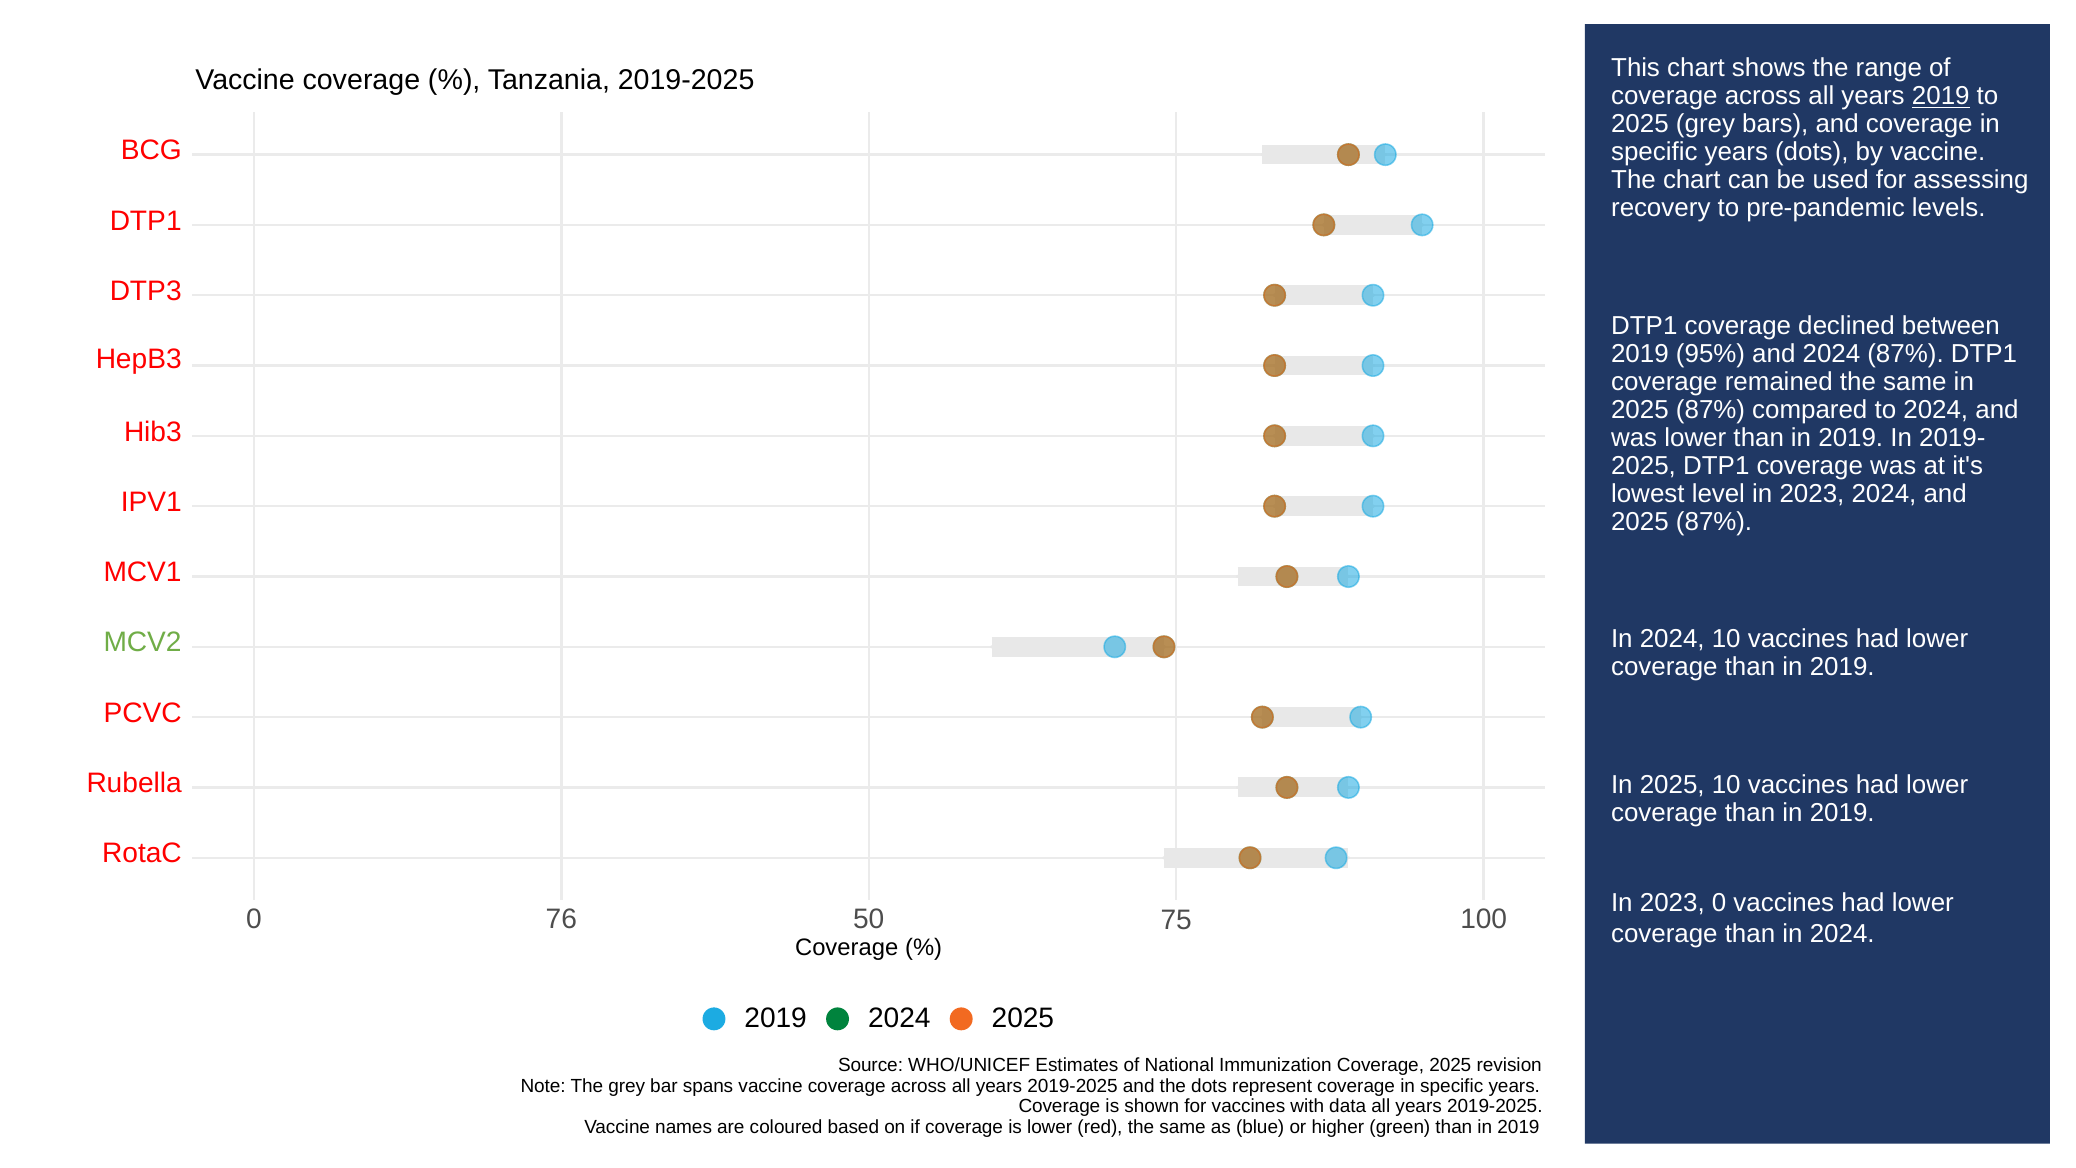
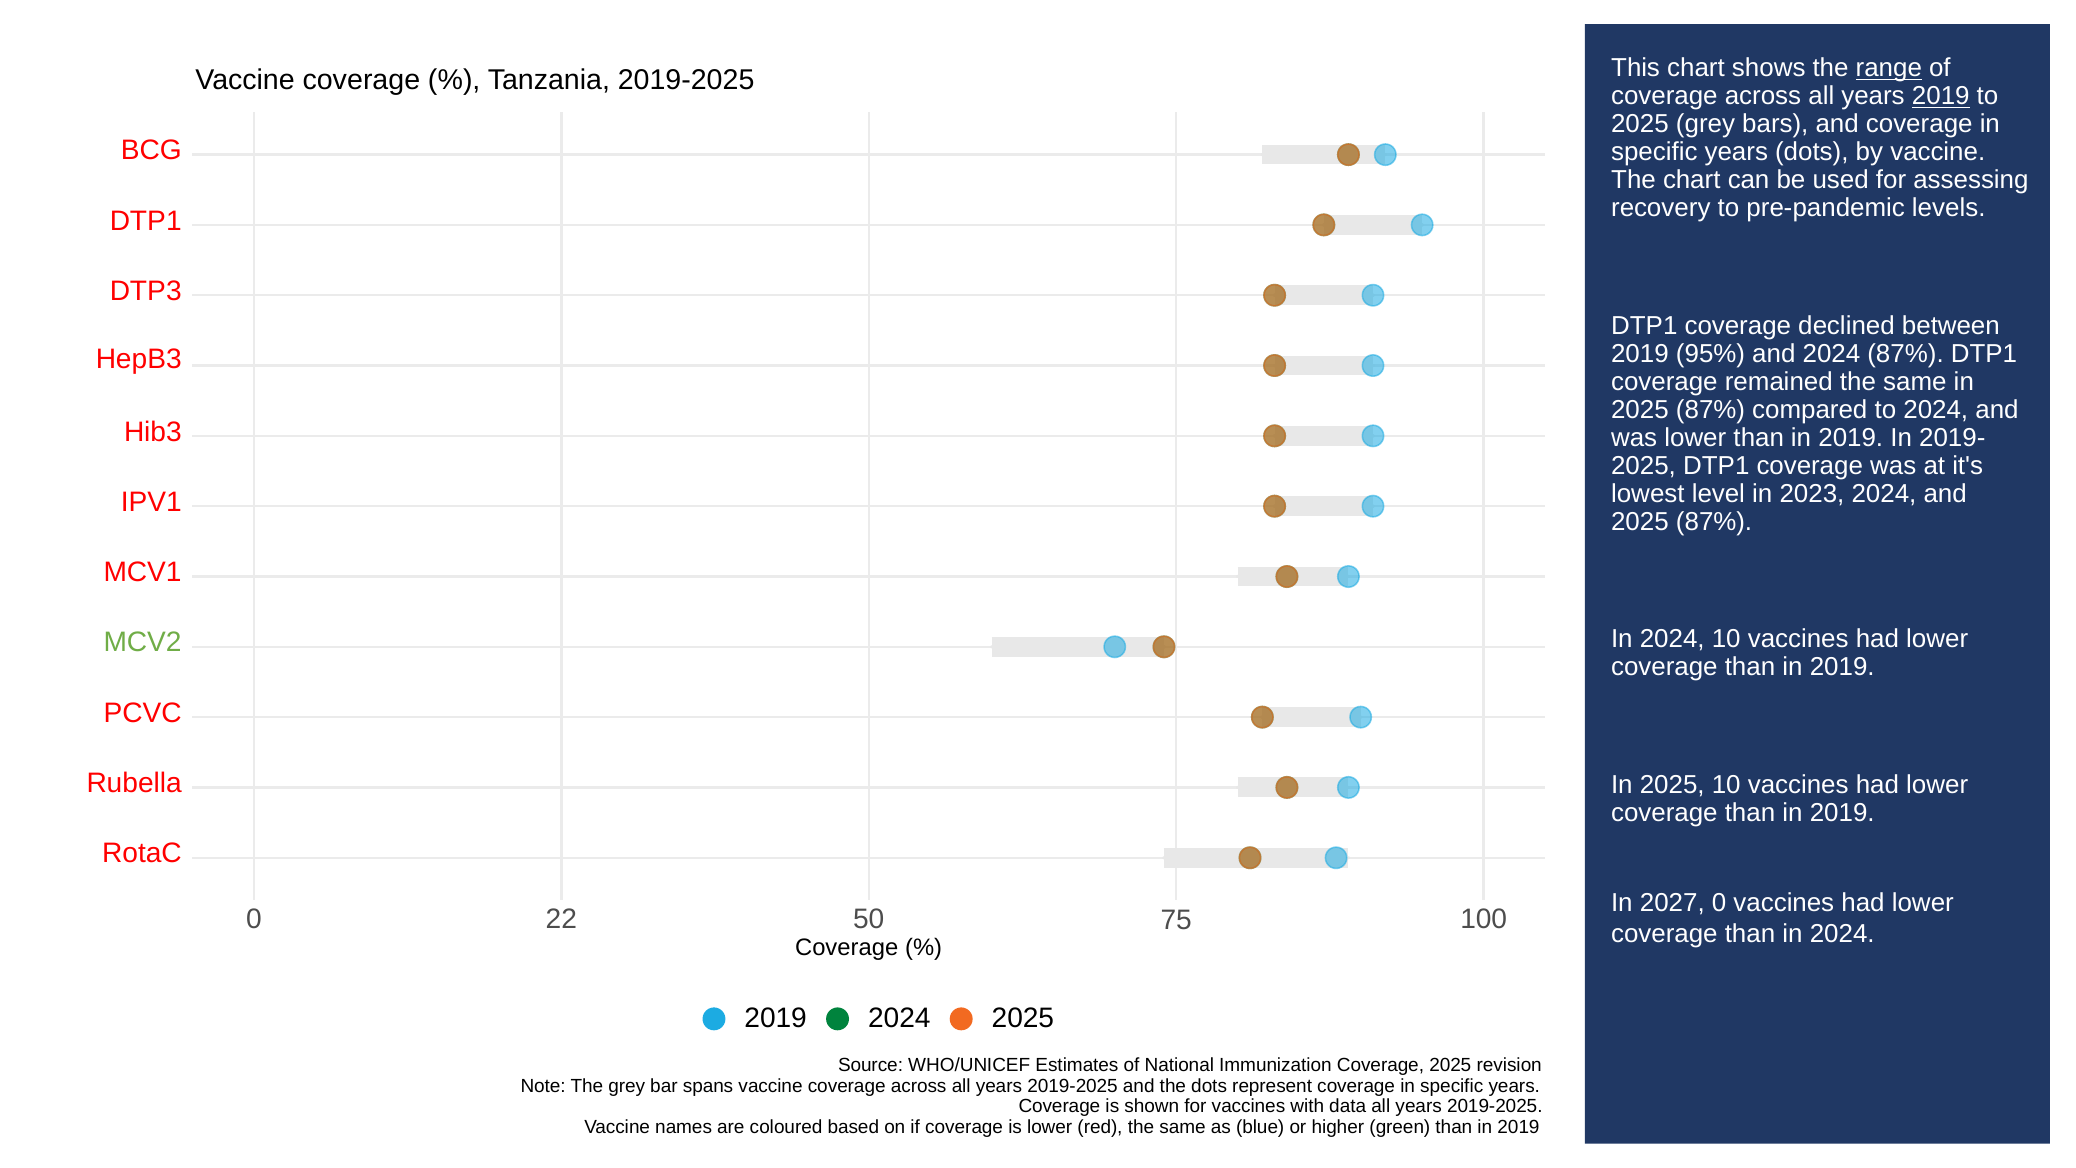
range underline: none -> present (1889, 68)
2023: 2023 -> 2027 (1672, 903)
76: 76 -> 22 (561, 919)
